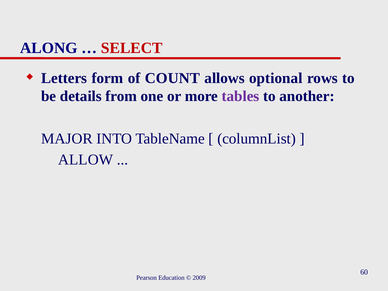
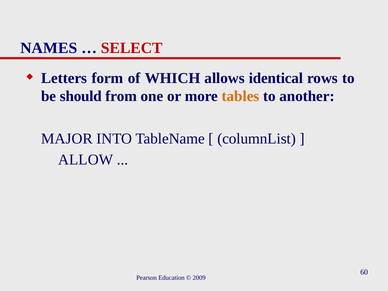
ALONG: ALONG -> NAMES (49, 48)
COUNT: COUNT -> WHICH (173, 78)
optional: optional -> identical (276, 78)
details: details -> should (81, 96)
tables colour: purple -> orange (241, 96)
